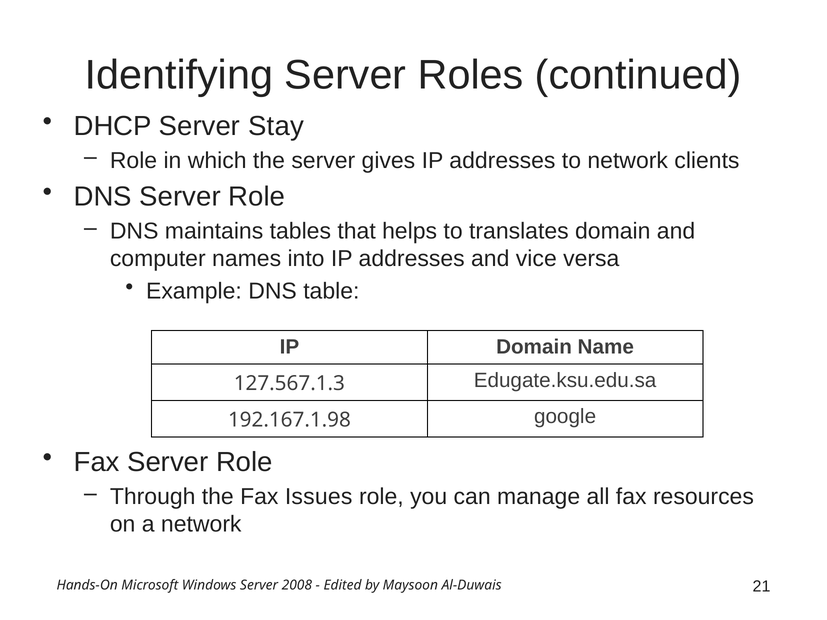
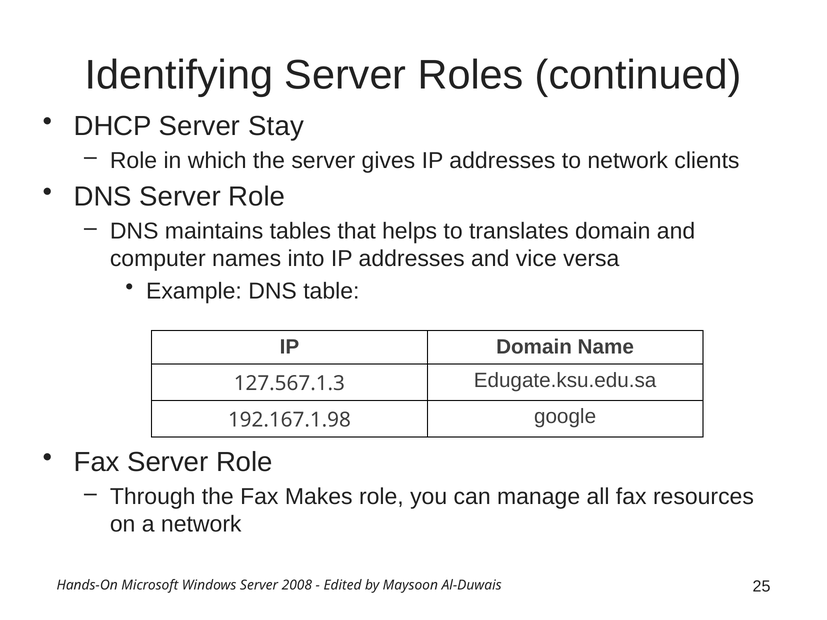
Issues: Issues -> Makes (319, 497)
21: 21 -> 25 (762, 587)
